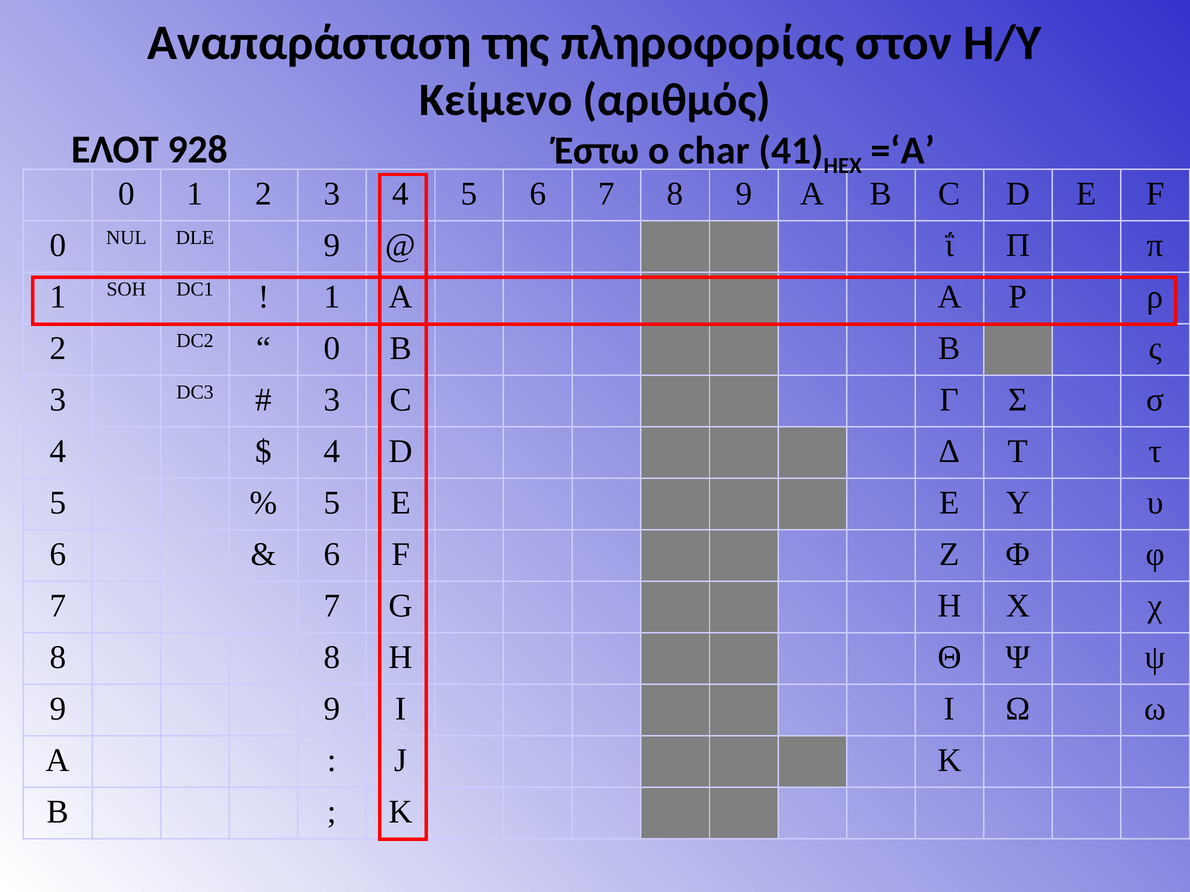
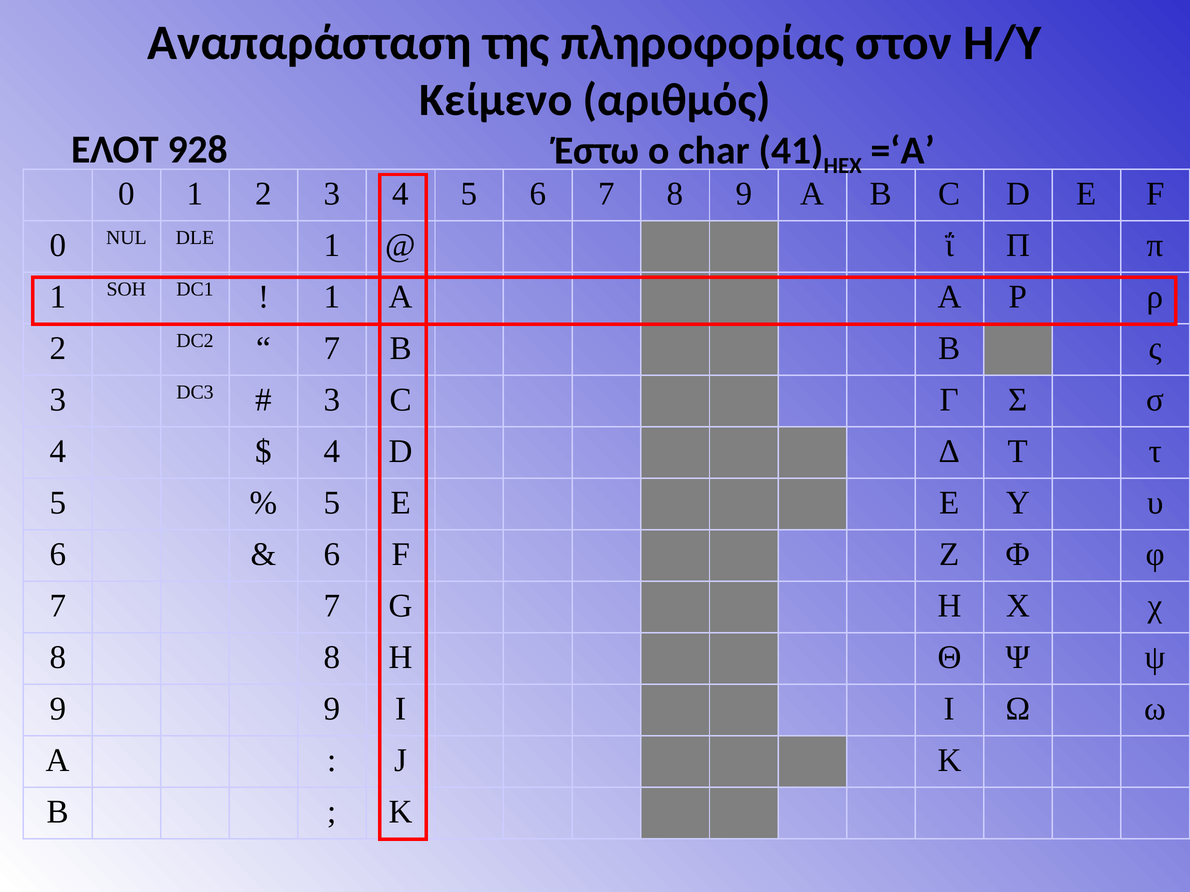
DLE 9: 9 -> 1 (332, 246)
0: 0 -> 7 (332, 349)
